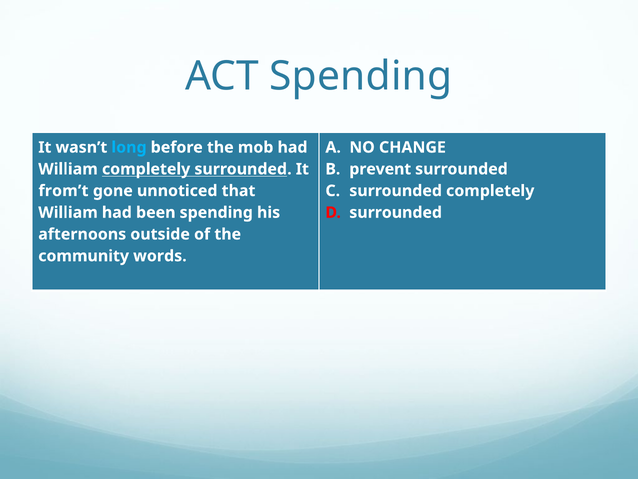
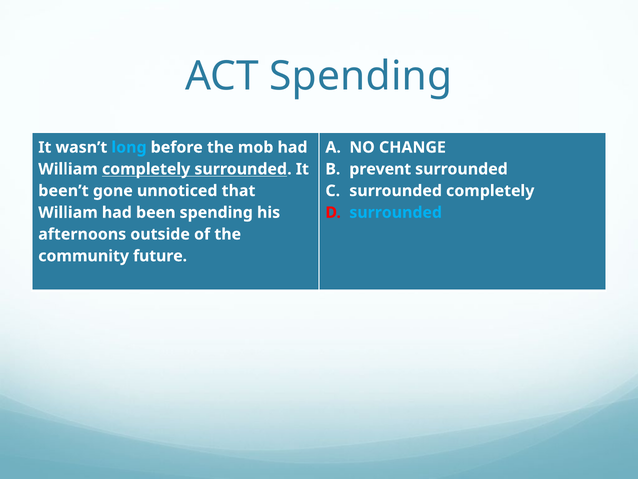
from’t: from’t -> been’t (63, 191)
surrounded colour: white -> light blue (396, 212)
words: words -> future (160, 256)
